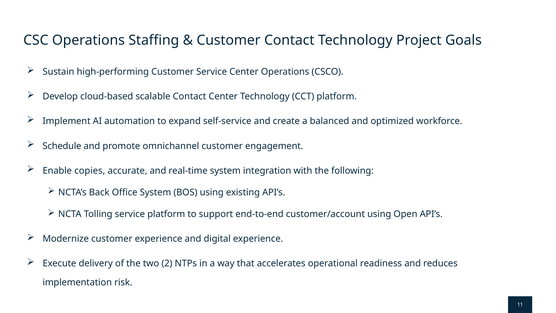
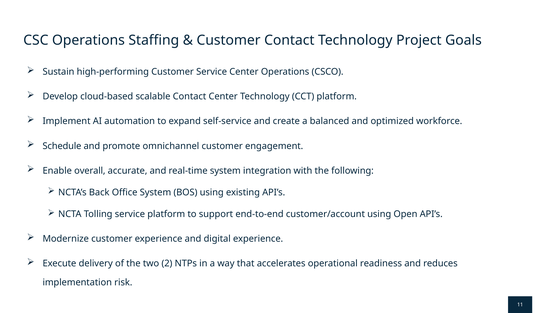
copies: copies -> overall (90, 171)
